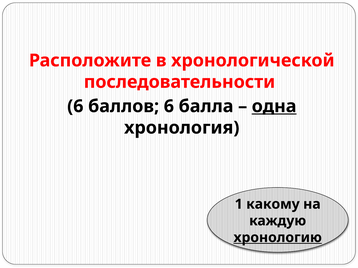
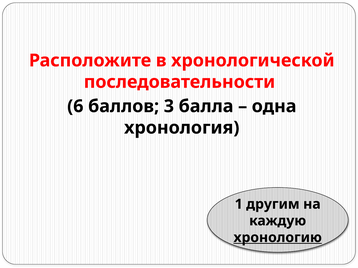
баллов 6: 6 -> 3 (169, 106)
одна underline: present -> none (274, 106)
какому: какому -> другим (273, 204)
